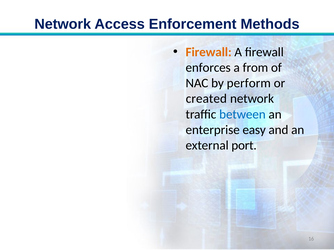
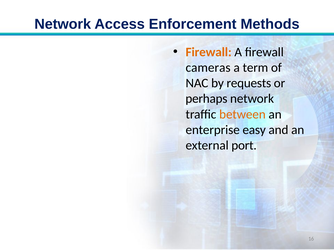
enforces: enforces -> cameras (208, 68)
from: from -> term (255, 68)
perform: perform -> requests (249, 83)
created: created -> perhaps (206, 99)
between colour: blue -> orange (242, 114)
